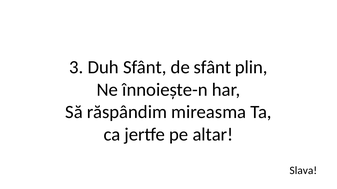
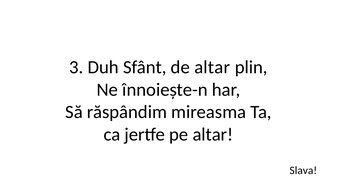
de sfânt: sfânt -> altar (212, 67)
